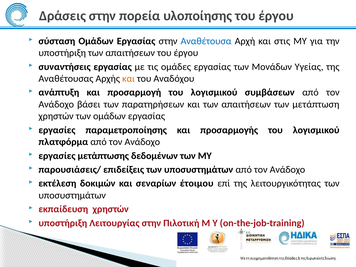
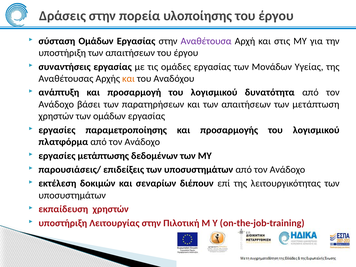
Αναθέτουσα colour: blue -> purple (206, 41)
συμβάσεων: συμβάσεων -> δυνατότητα (270, 92)
έτοιμου: έτοιμου -> διέπουν (197, 183)
